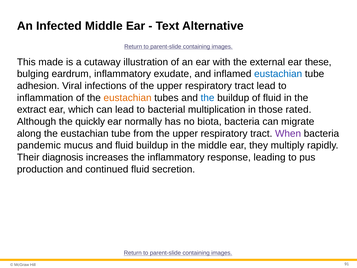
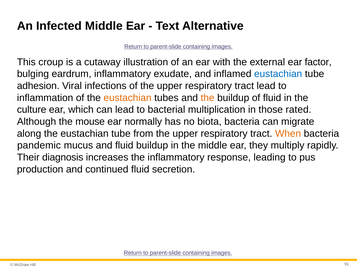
made: made -> croup (51, 62)
these: these -> factor (318, 62)
the colour: blue -> orange (208, 98)
extract: extract -> culture (32, 110)
quickly: quickly -> mouse (90, 122)
When colour: purple -> orange (288, 133)
